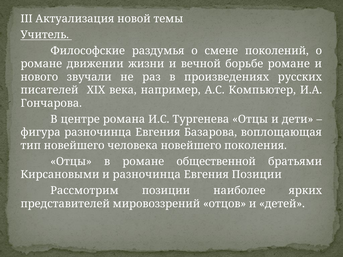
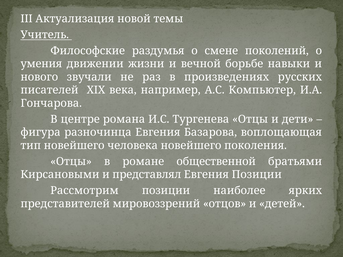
романе: романе -> умения (41, 64)
борьбе романе: романе -> навыки (289, 64)
и разночинца: разночинца -> представлял (147, 175)
